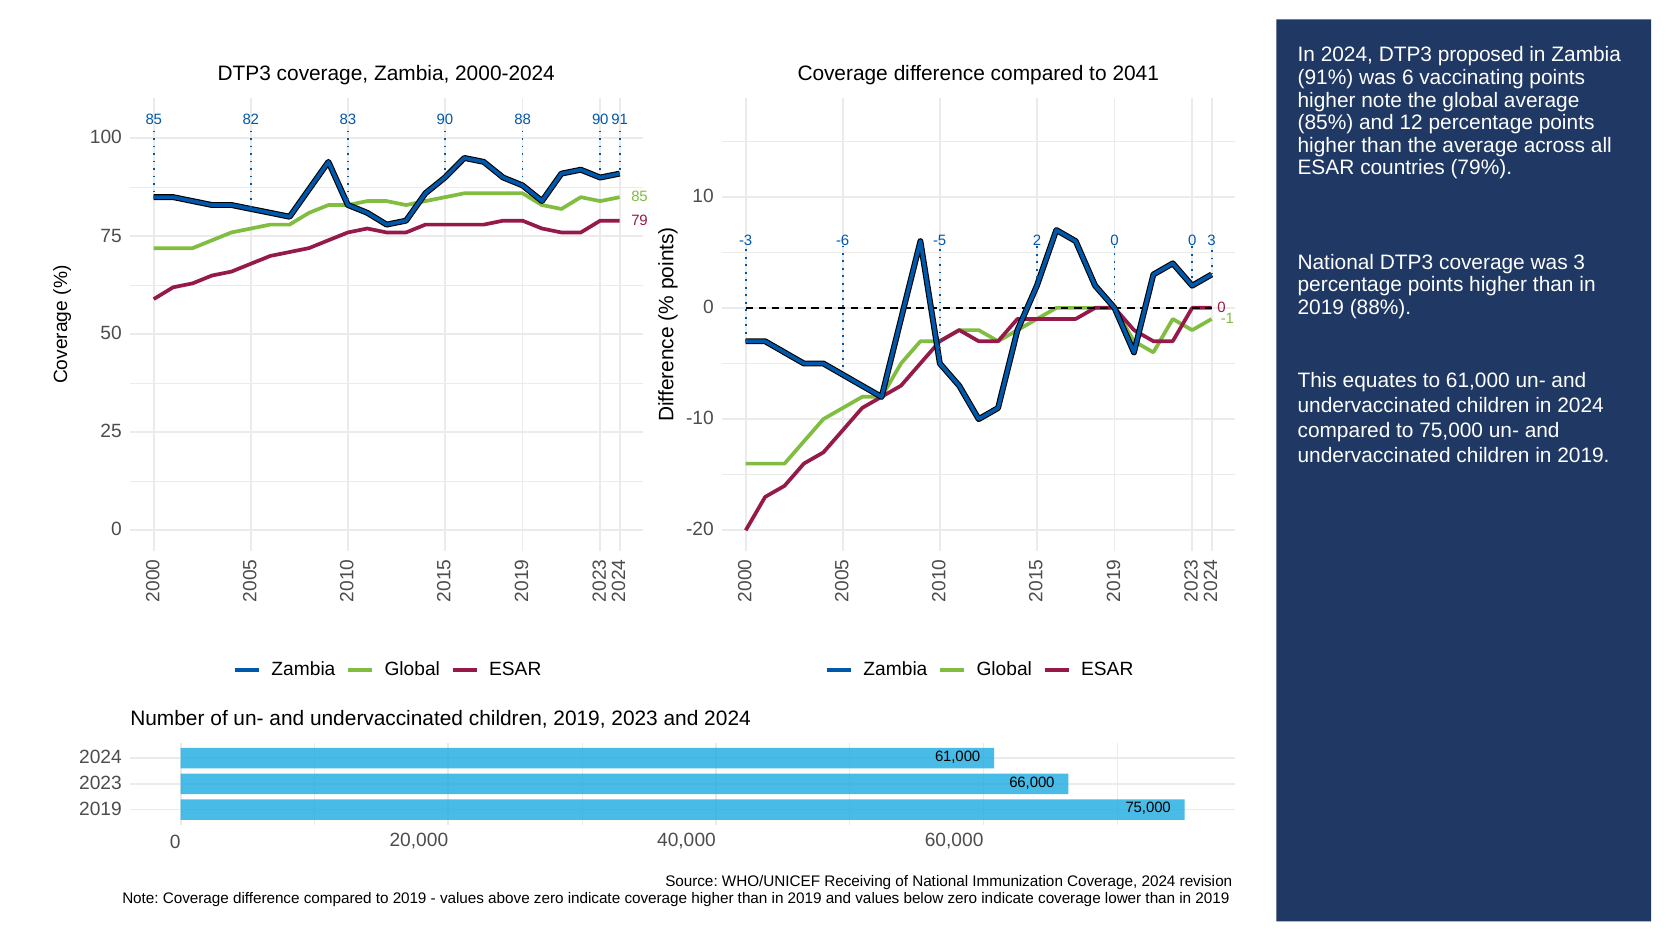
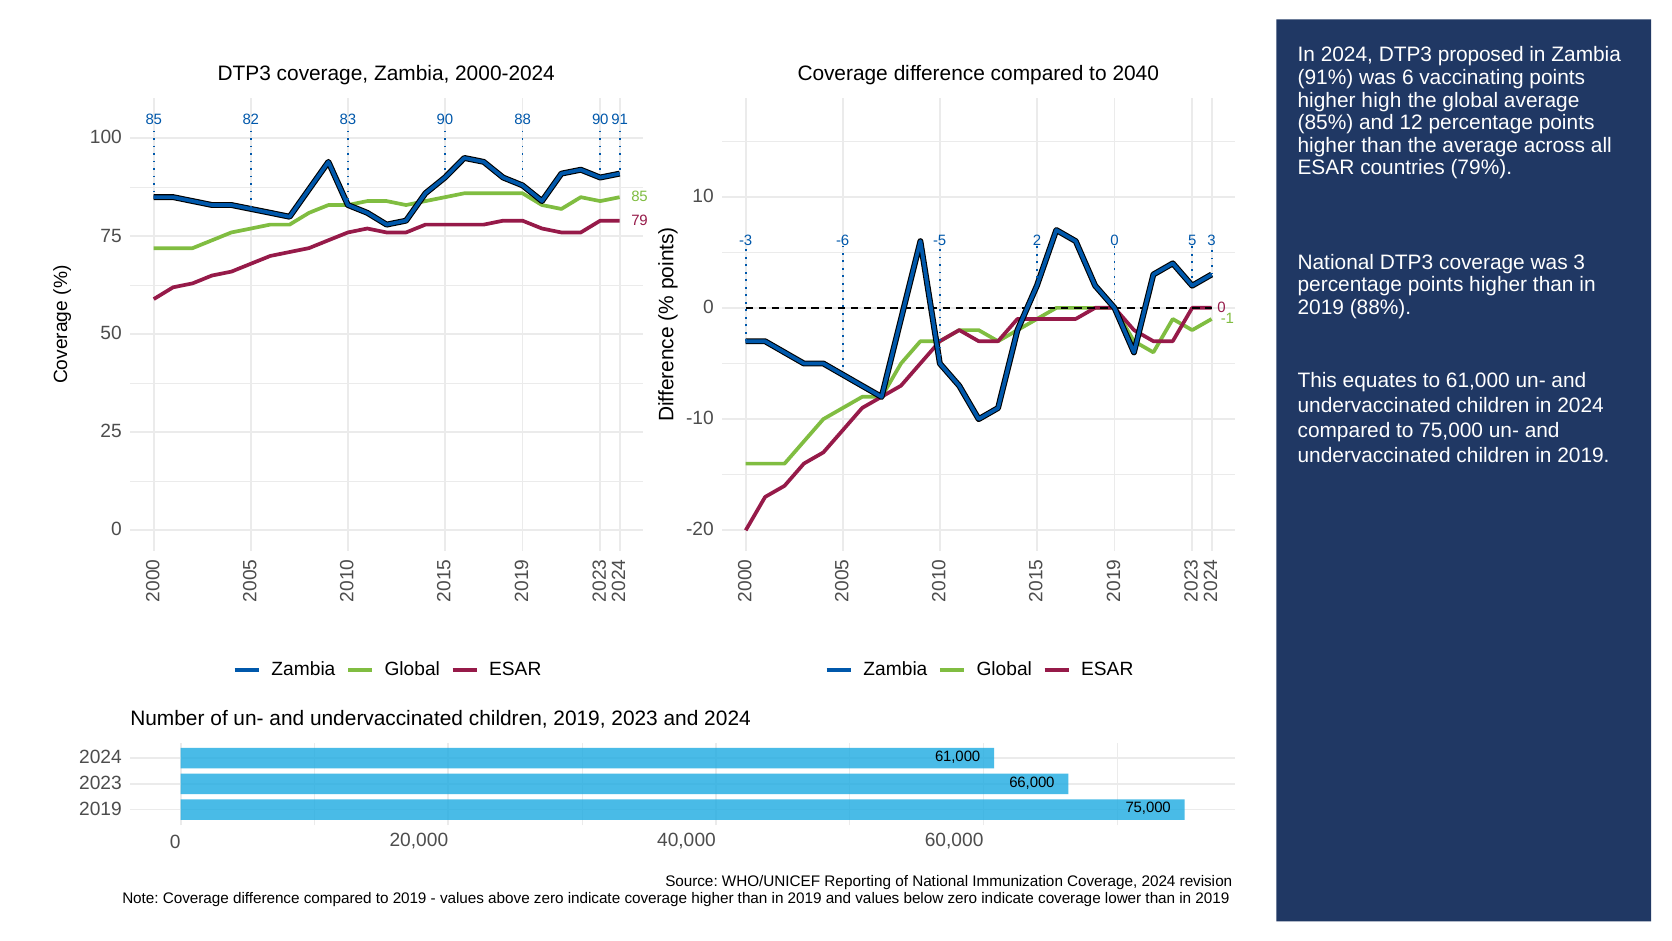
2041: 2041 -> 2040 (1136, 74)
higher note: note -> high (1382, 100)
-5 2 0 0: 0 -> 5 (1192, 240)
Receiving: Receiving -> Reporting (858, 881)
